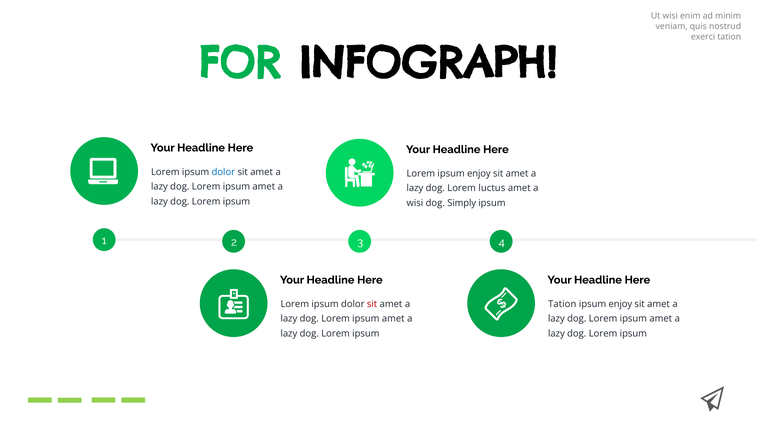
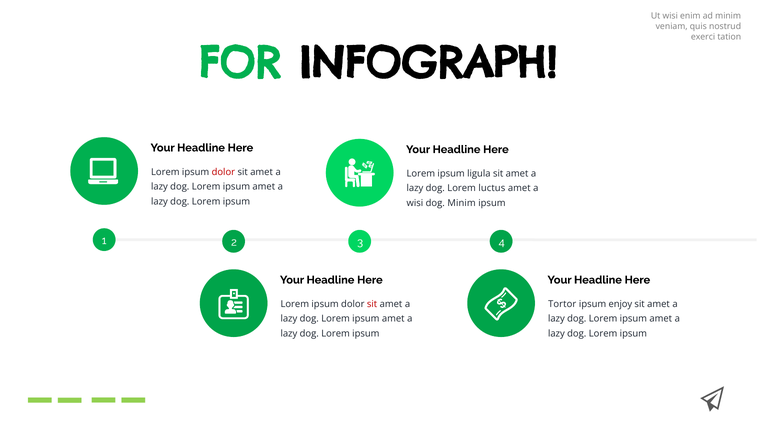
dolor colour: blue -> red (223, 172)
Lorem ipsum enjoy: enjoy -> ligula (479, 174)
dog Simply: Simply -> Minim (462, 203)
Tation: Tation -> Tortor (562, 304)
